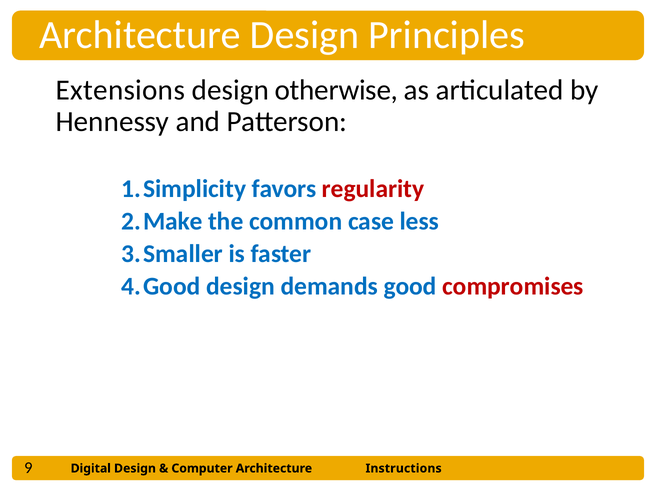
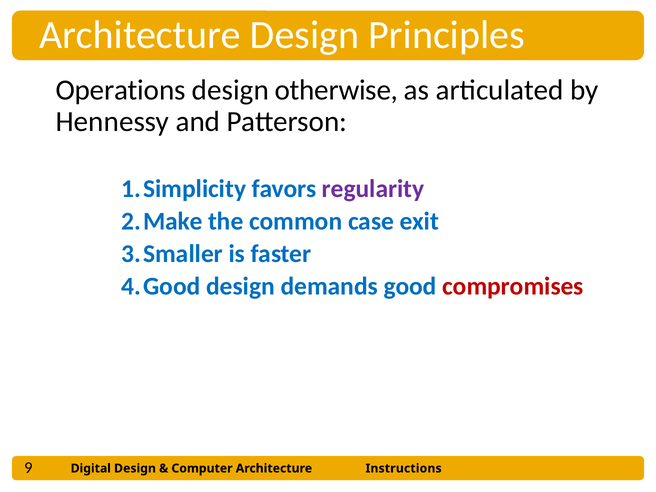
Extensions: Extensions -> Operations (121, 90)
regularity colour: red -> purple (373, 189)
less: less -> exit (419, 221)
